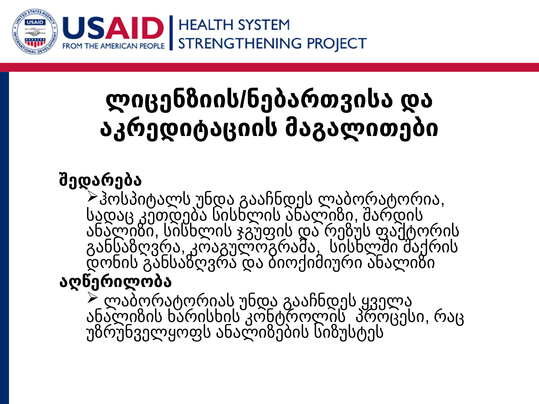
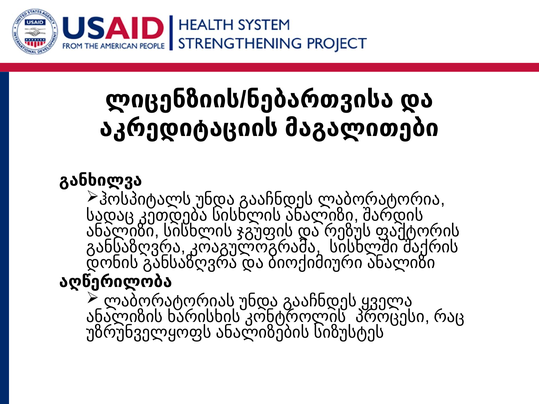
შედარება: შედარება -> განხილვა (101, 181)
